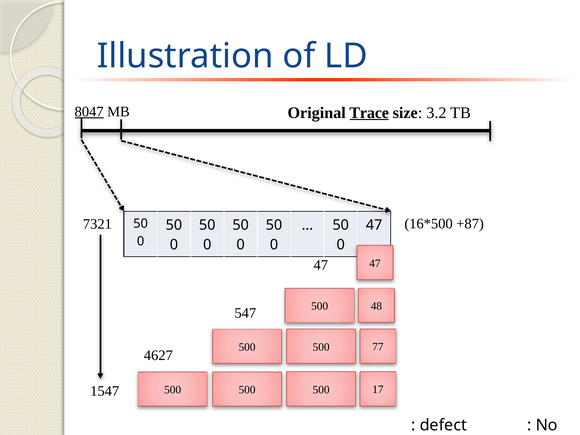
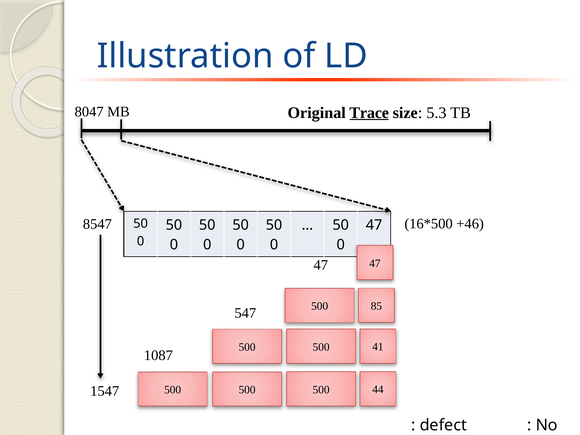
8047 underline: present -> none (89, 112)
3.2: 3.2 -> 5.3 (436, 113)
7321: 7321 -> 8547 (97, 224)
+87: +87 -> +46 (470, 224)
48: 48 -> 85 (376, 306)
77: 77 -> 41 (378, 347)
4627: 4627 -> 1087 (158, 355)
17: 17 -> 44 (378, 390)
